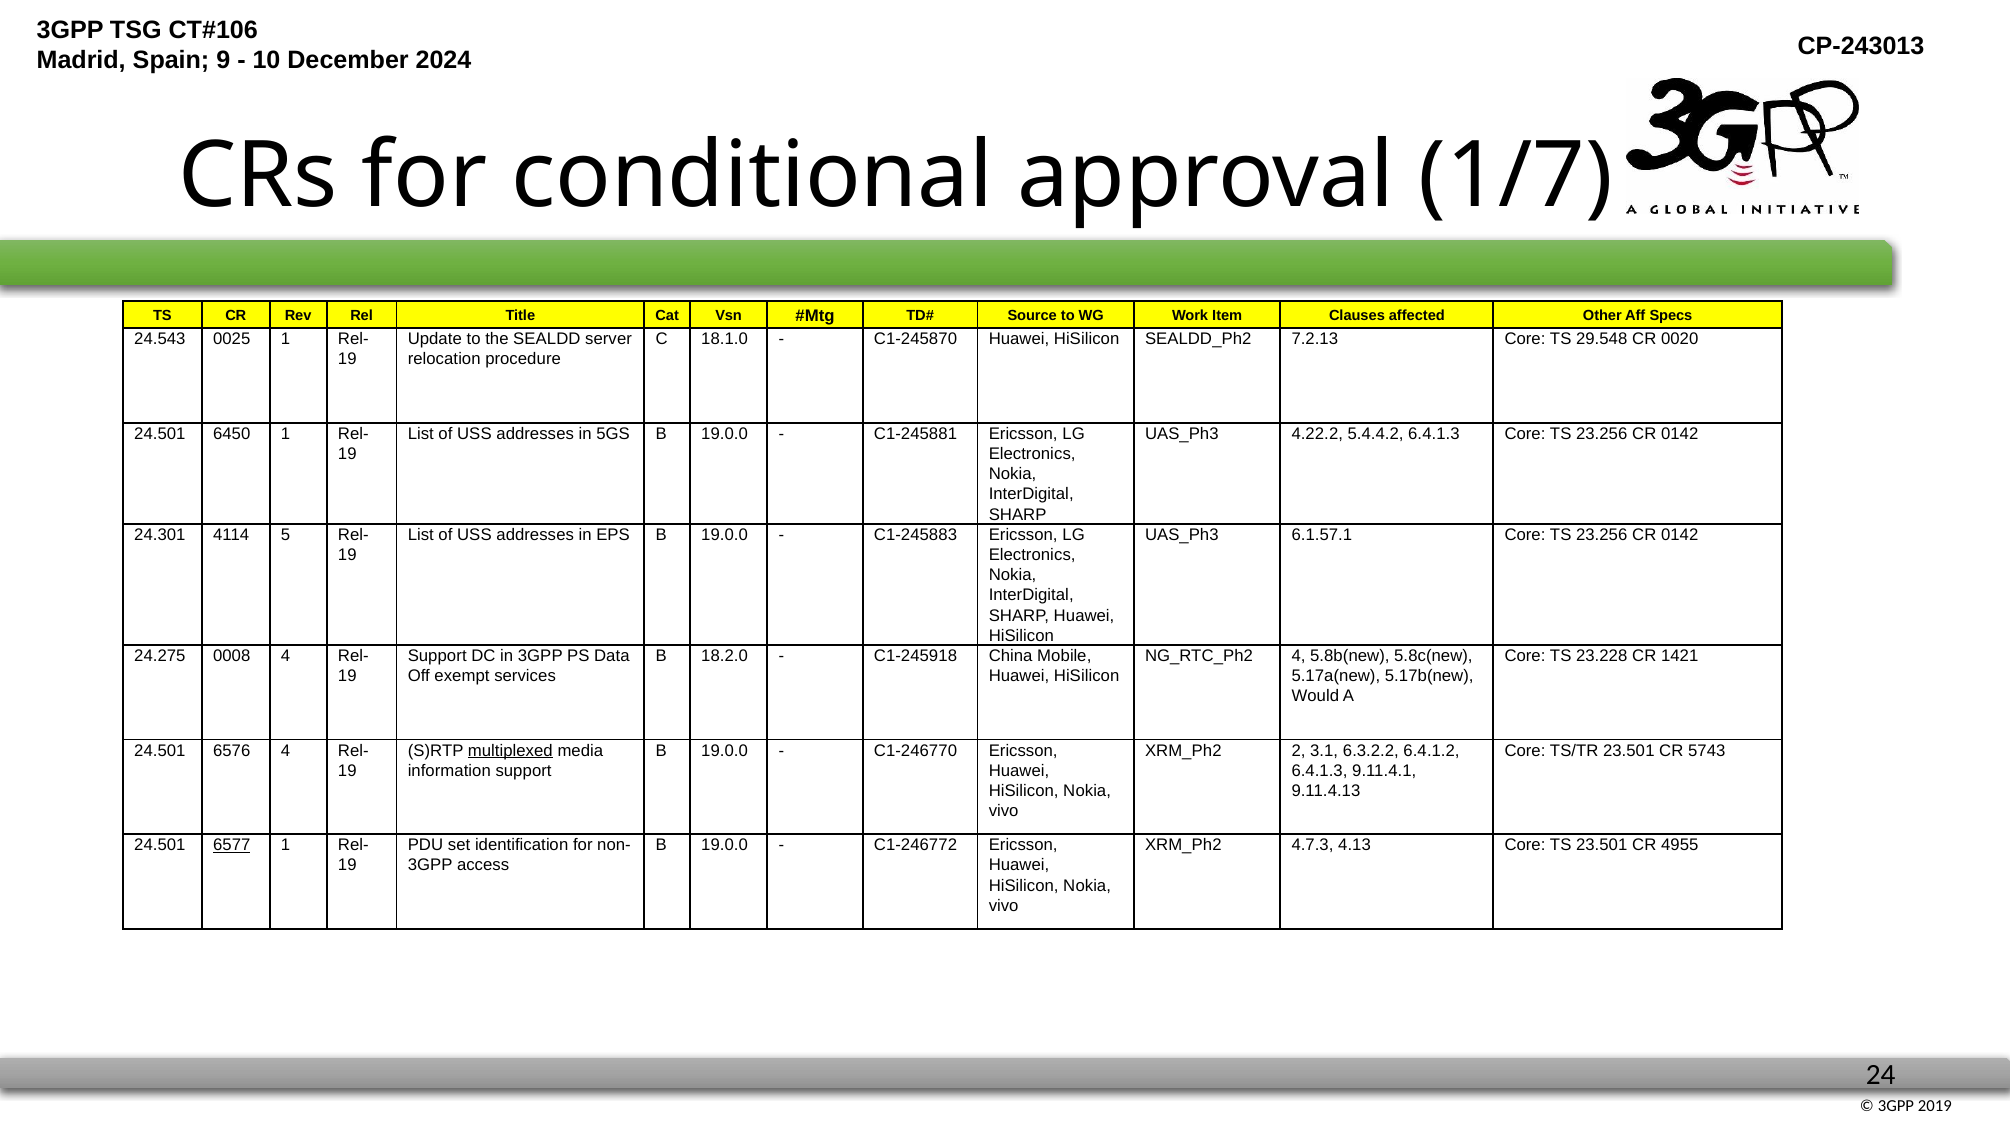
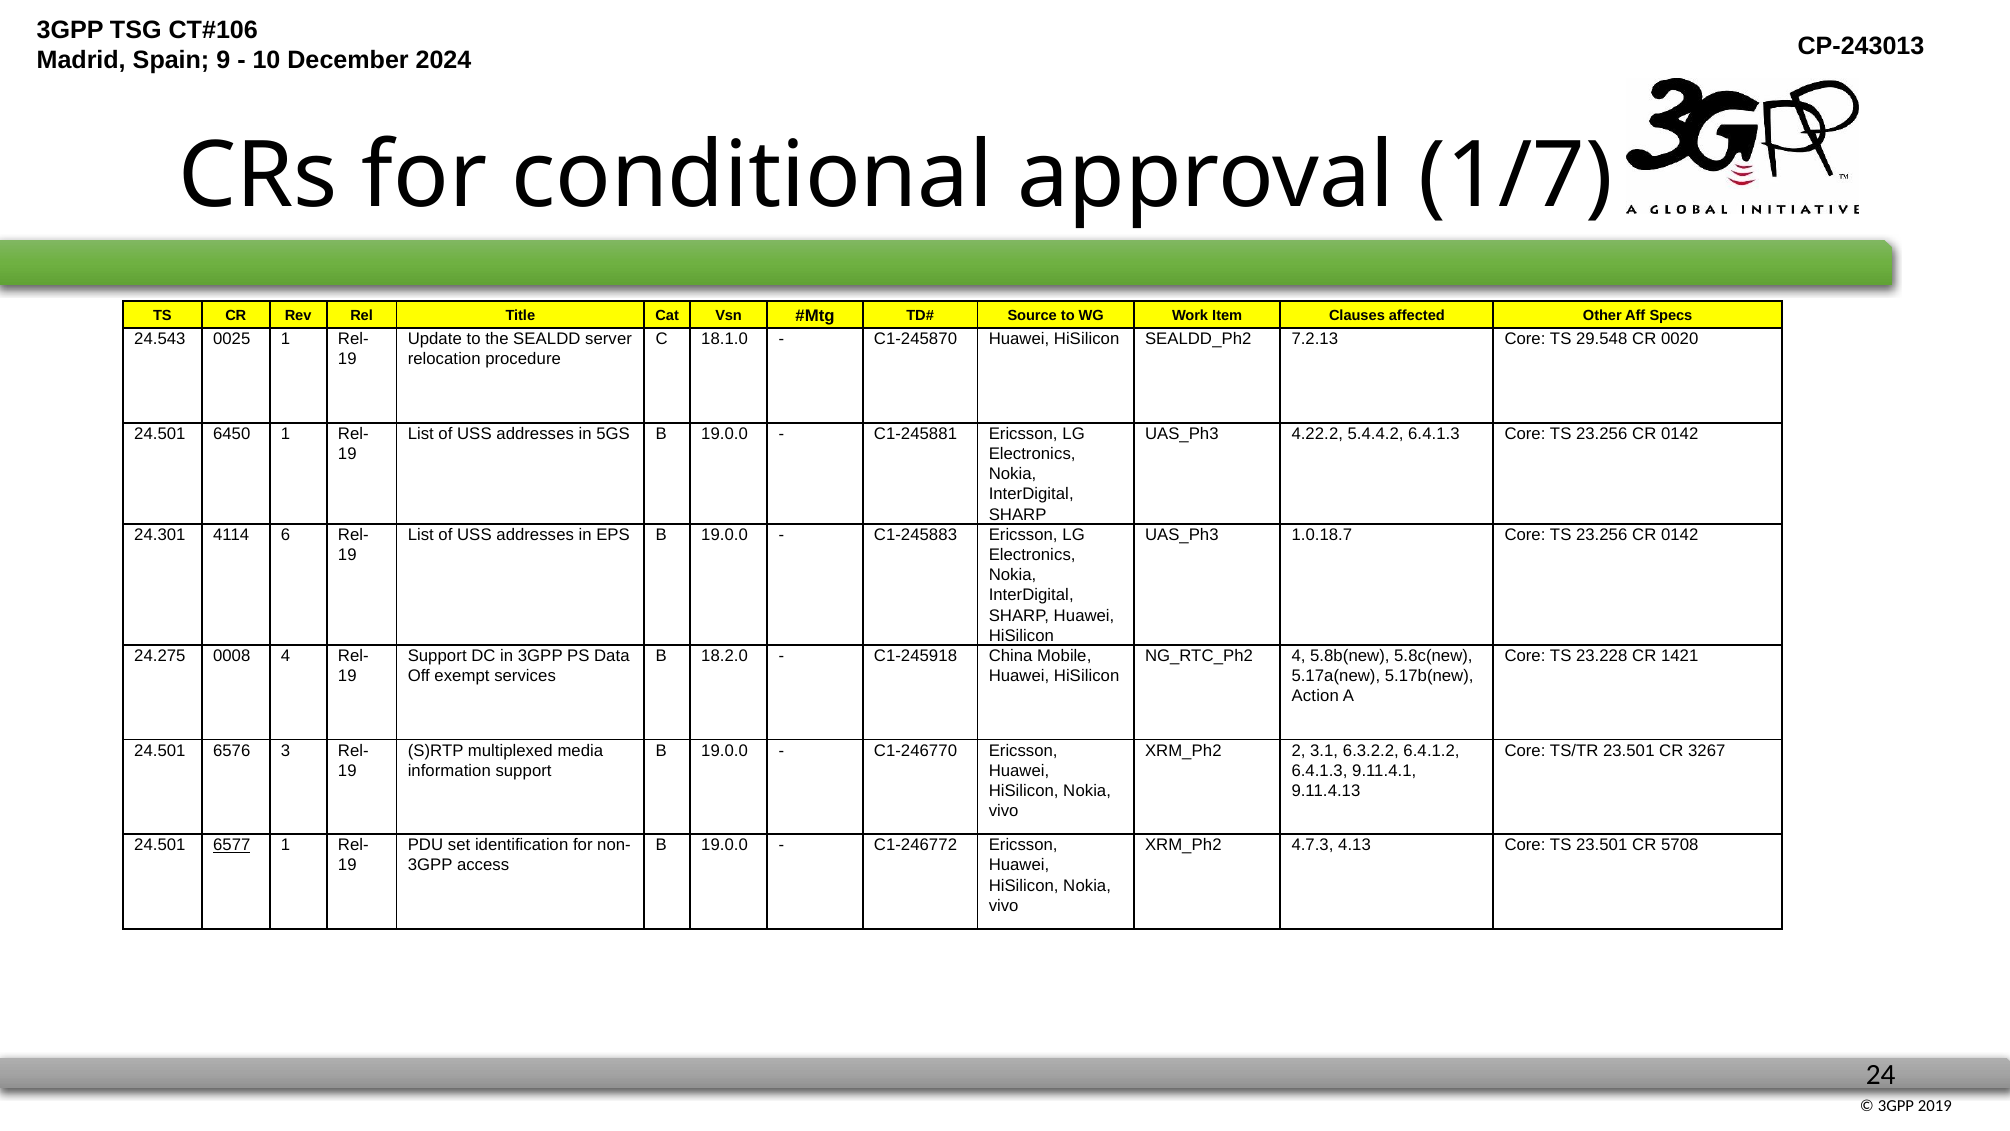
5: 5 -> 6 (286, 535)
6.1.57.1: 6.1.57.1 -> 1.0.18.7 (1322, 535)
Would: Would -> Action (1315, 696)
6576 4: 4 -> 3 (286, 750)
multiplexed underline: present -> none (510, 750)
5743: 5743 -> 3267 (1707, 750)
4955: 4955 -> 5708 (1680, 845)
